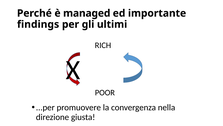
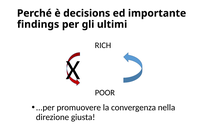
managed: managed -> decisions (87, 13)
